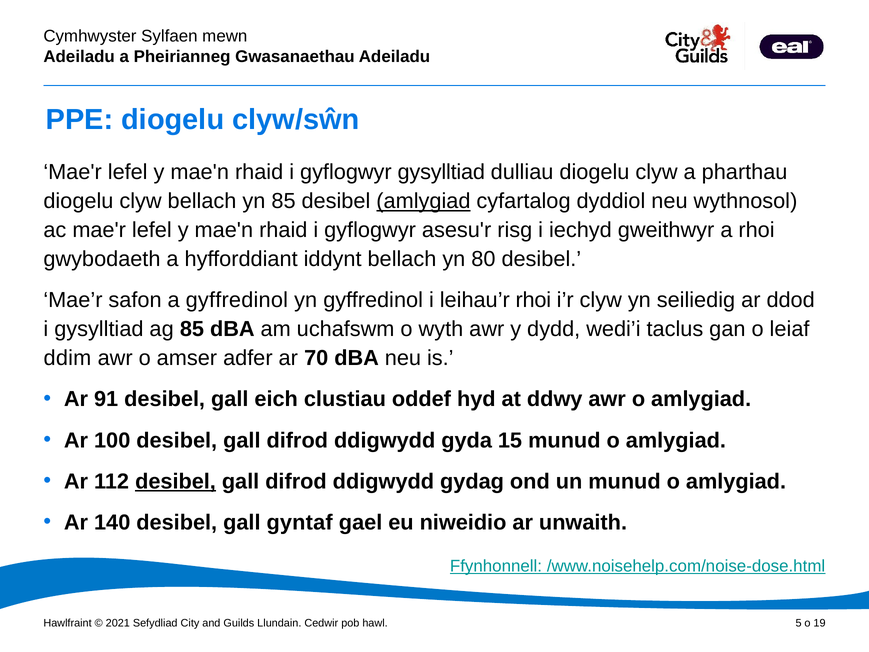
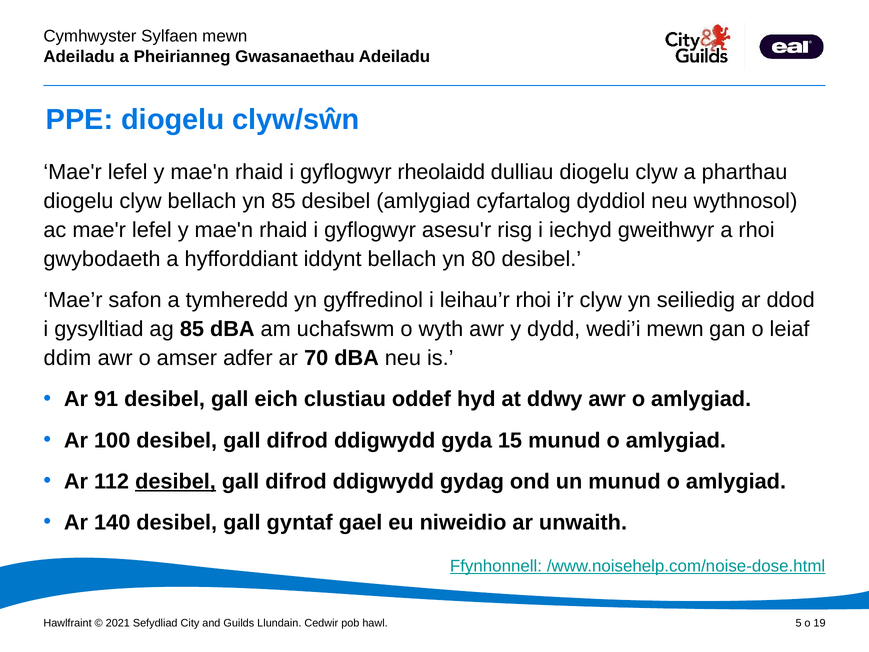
gyflogwyr gysylltiad: gysylltiad -> rheolaidd (441, 172)
amlygiad underline: present -> none (423, 201)
a gyffredinol: gyffredinol -> tymheredd (237, 300)
wedi’i taclus: taclus -> mewn (675, 329)
